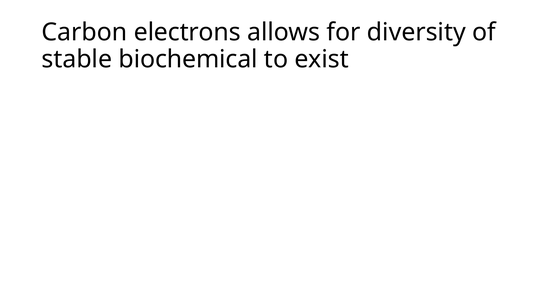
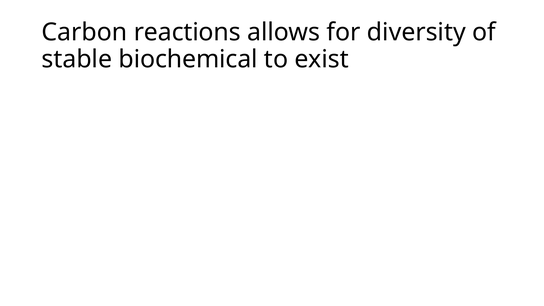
electrons: electrons -> reactions (187, 32)
